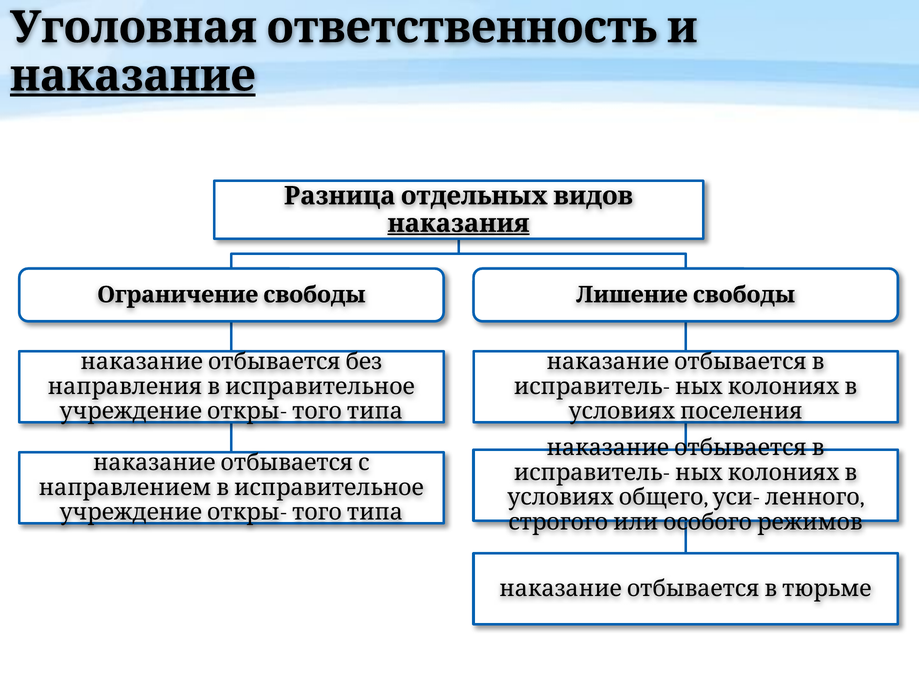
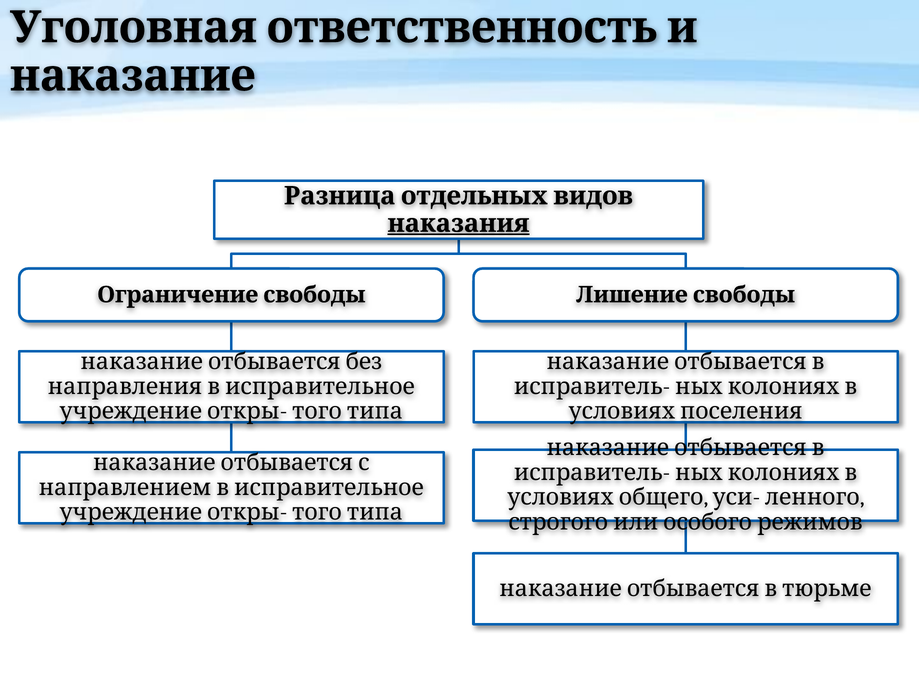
наказание underline: present -> none (133, 76)
